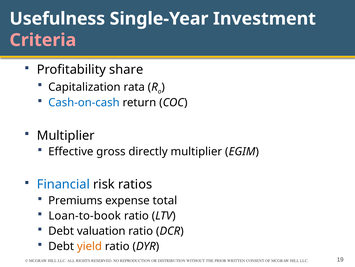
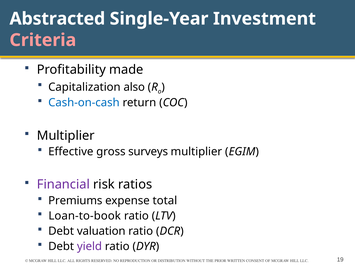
Usefulness: Usefulness -> Abstracted (57, 19)
share: share -> made (126, 70)
rata: rata -> also (134, 87)
directly: directly -> surveys (148, 151)
Financial colour: blue -> purple (63, 184)
yield colour: orange -> purple (89, 246)
